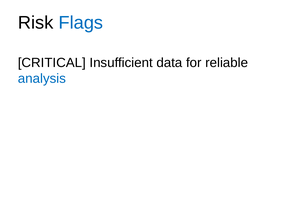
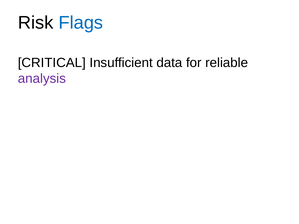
analysis colour: blue -> purple (42, 79)
